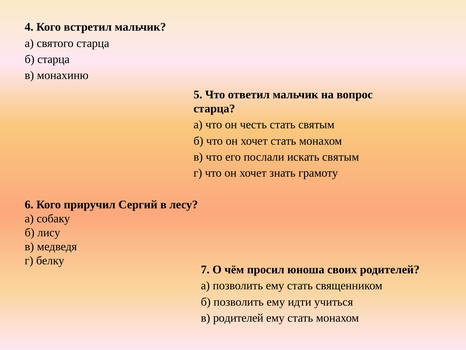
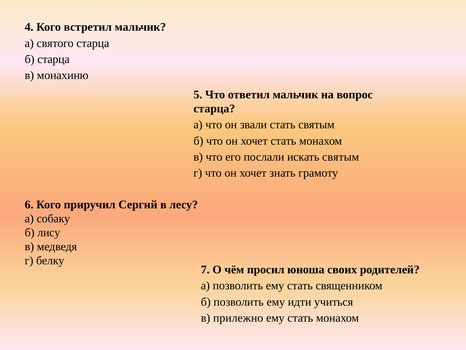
честь: честь -> звали (253, 125)
в родителей: родителей -> прилежно (238, 317)
